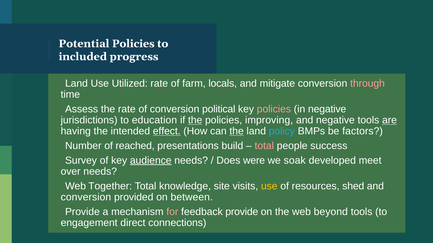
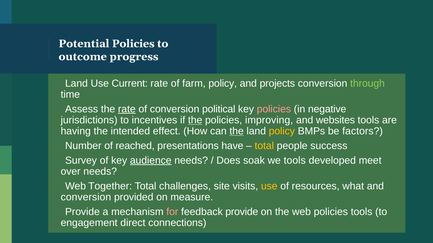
included: included -> outcome (83, 57)
Utilized: Utilized -> Current (130, 84)
farm locals: locals -> policy (223, 84)
mitigate: mitigate -> projects (277, 84)
through colour: pink -> light green (368, 84)
rate underline: none -> present (127, 109)
education: education -> incentives (154, 120)
and negative: negative -> websites (335, 120)
are underline: present -> none (389, 120)
effect underline: present -> none (167, 131)
policy colour: light blue -> yellow (282, 131)
build: build -> have (232, 146)
total colour: pink -> yellow (264, 146)
were: were -> soak (254, 161)
we soak: soak -> tools (295, 161)
knowledge: knowledge -> challenges (185, 186)
shed: shed -> what (353, 186)
between: between -> measure (192, 197)
web beyond: beyond -> policies (331, 212)
